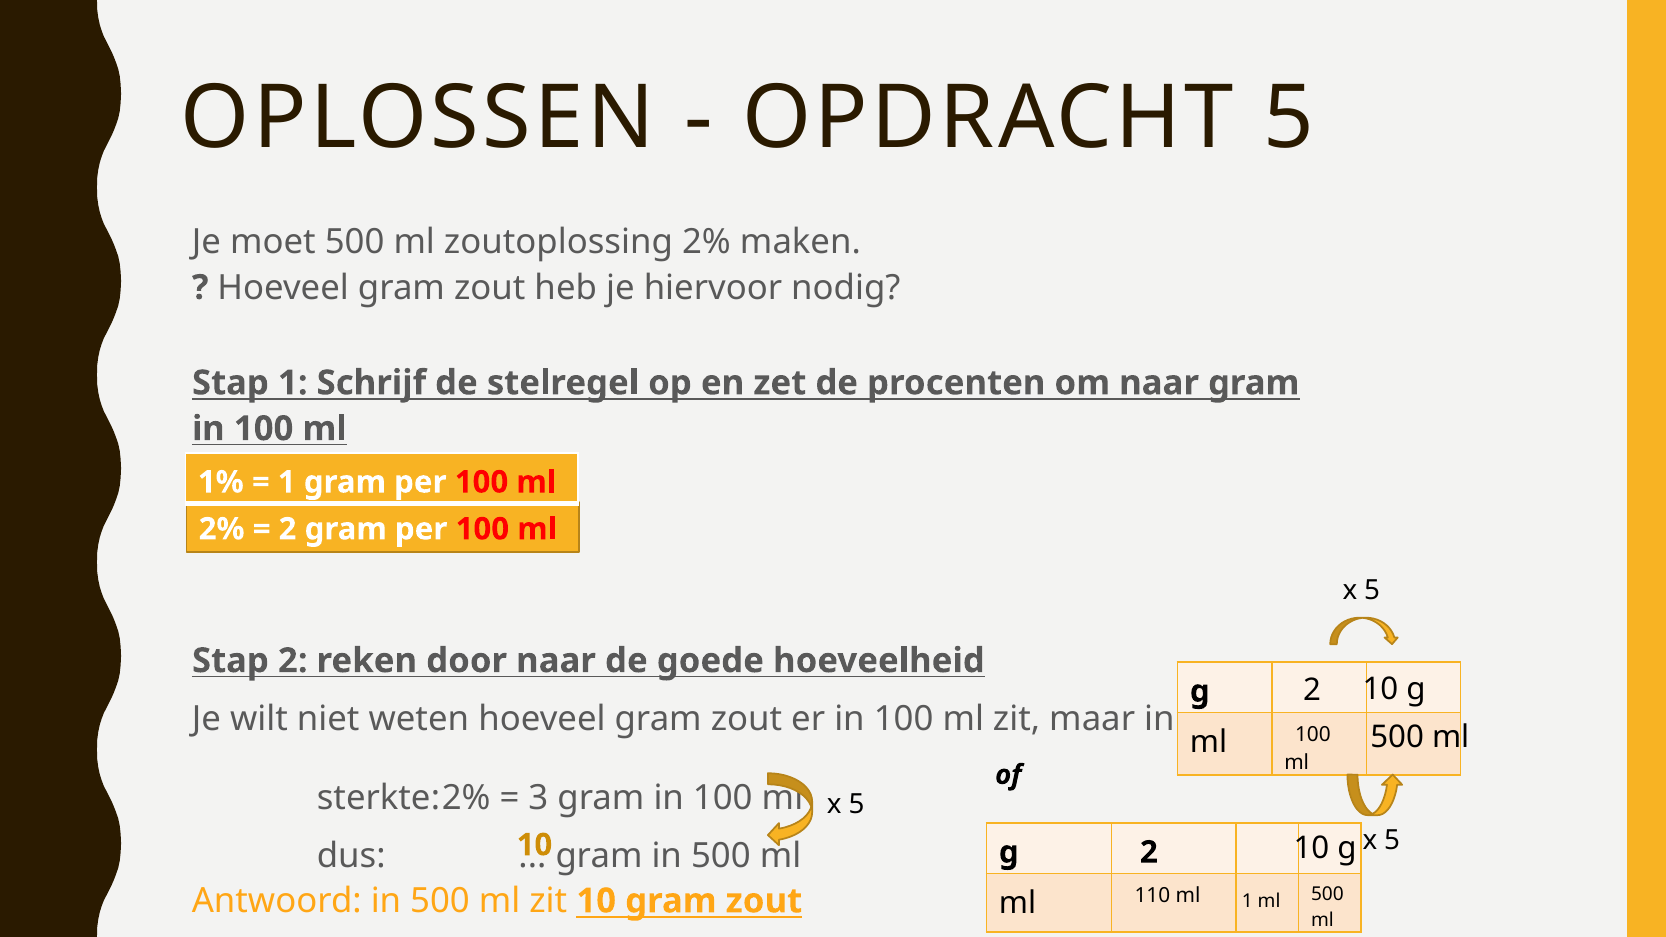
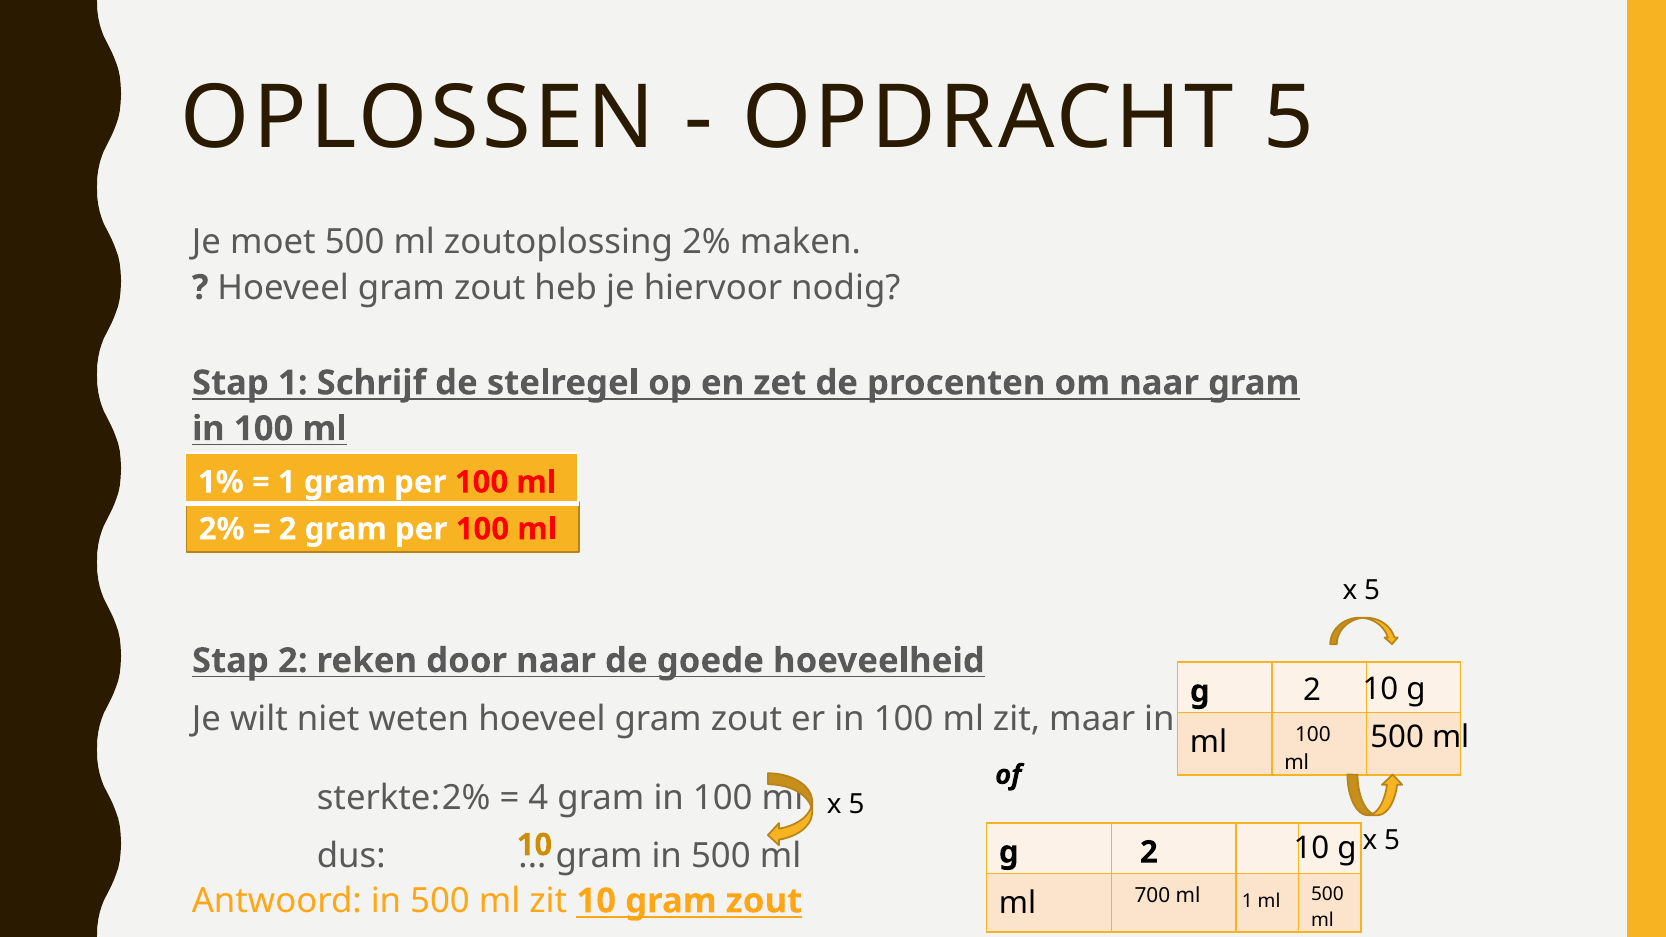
3: 3 -> 4 (538, 798)
110: 110 -> 700 (1152, 895)
